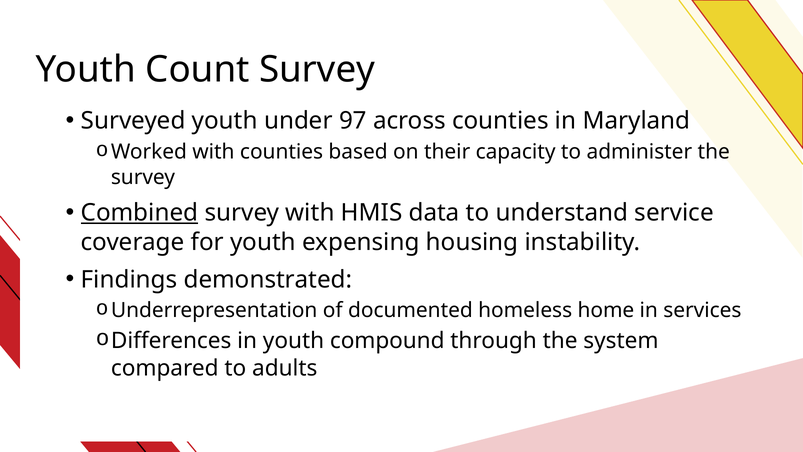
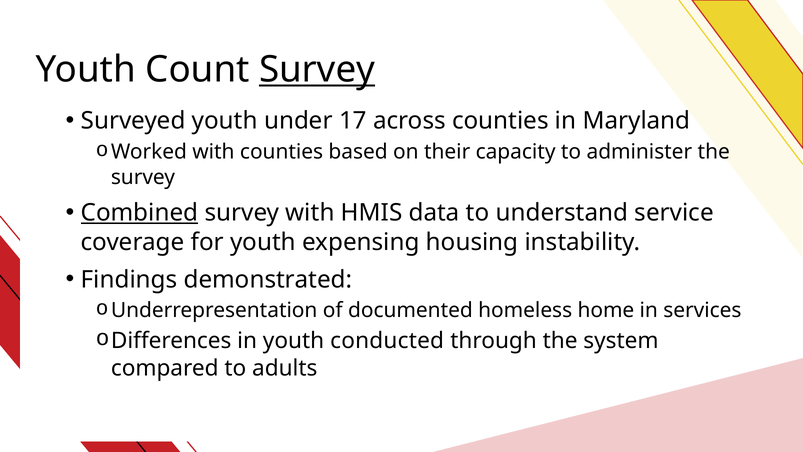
Survey underline: none -> present (317, 70)
97: 97 -> 17 (353, 121)
compound: compound -> conducted (387, 341)
